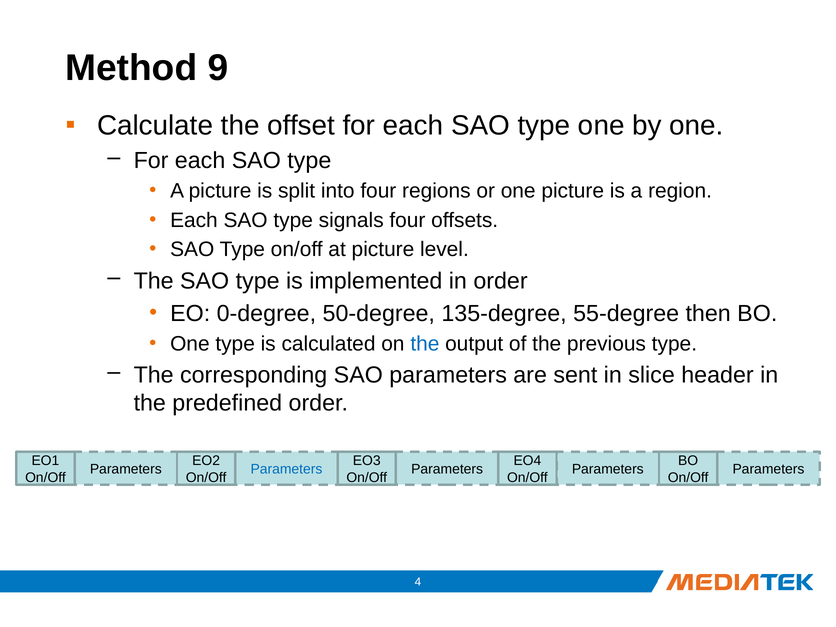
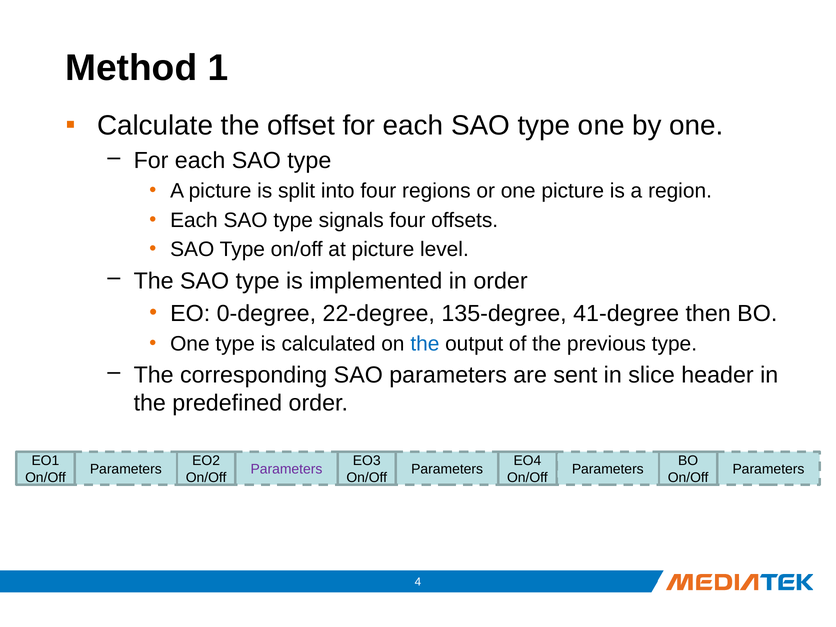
9: 9 -> 1 (218, 68)
50-degree: 50-degree -> 22-degree (379, 313)
55-degree: 55-degree -> 41-degree (626, 313)
Parameters colour: blue -> purple (286, 469)
